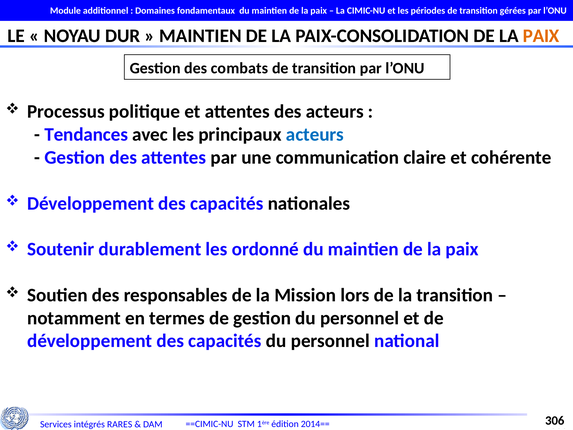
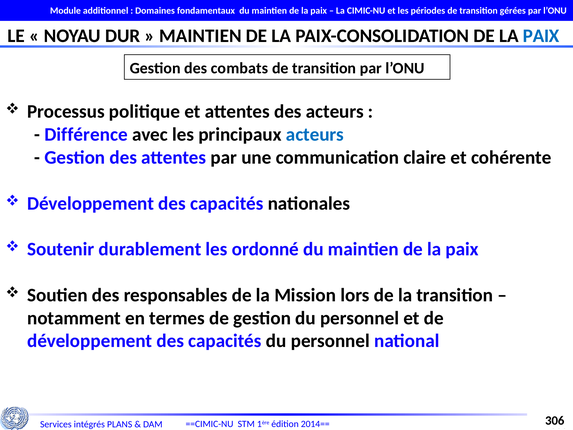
PAIX colour: orange -> blue (541, 36)
Tendances: Tendances -> Différence (86, 135)
RARES: RARES -> PLANS (120, 424)
